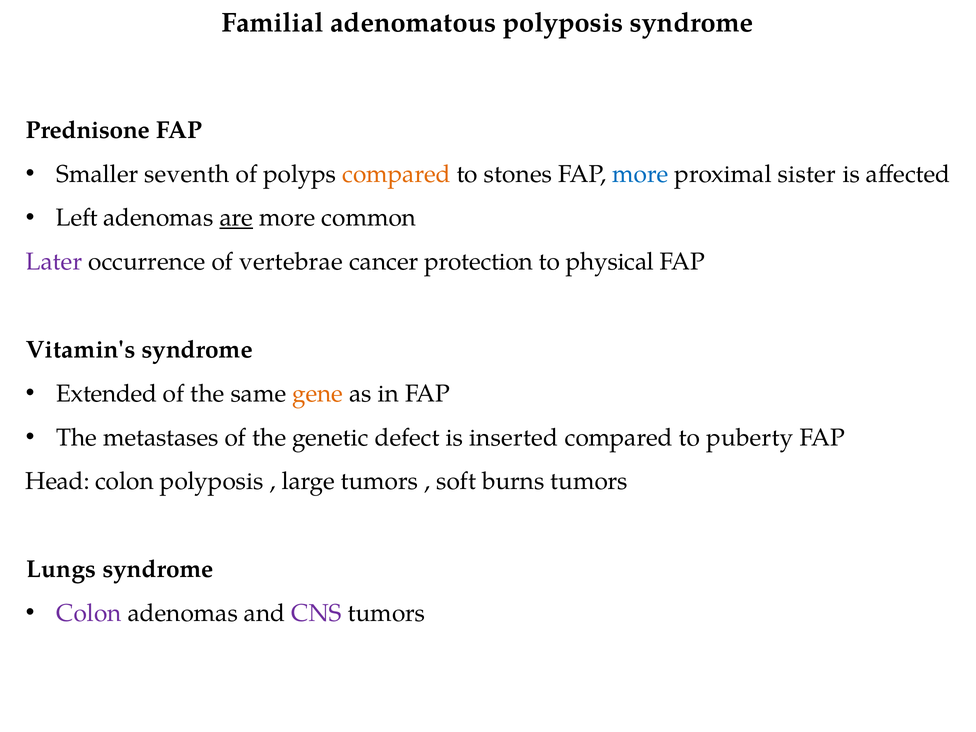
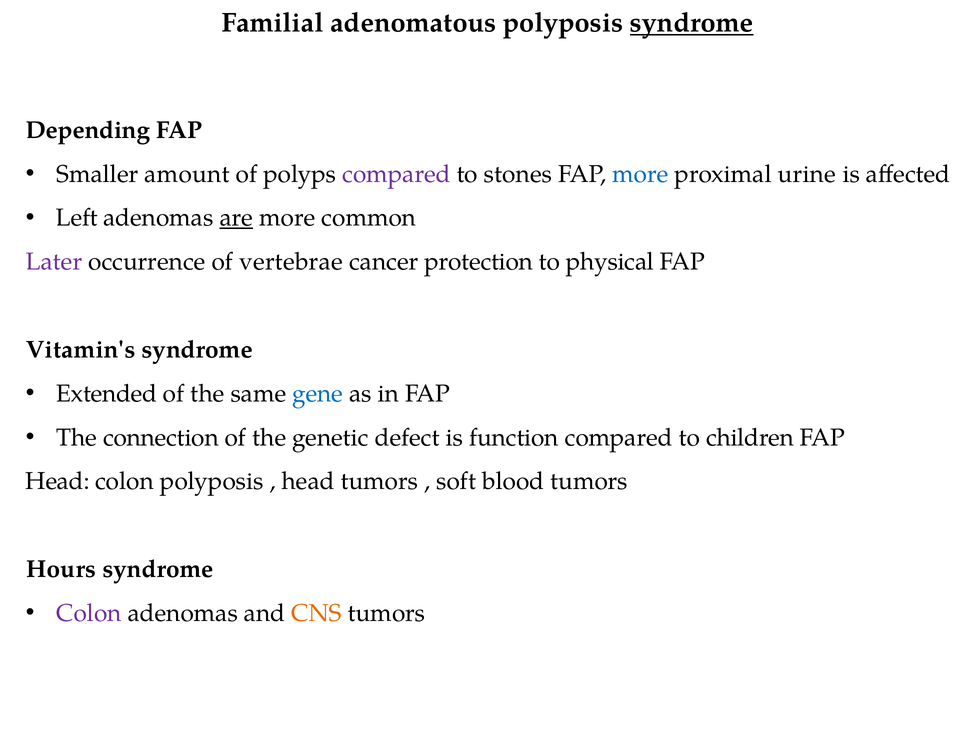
syndrome underline: none -> present (692, 23)
Prednisone: Prednisone -> Depending (88, 130)
seventh: seventh -> amount (187, 174)
compared colour: orange -> purple (397, 174)
sister: sister -> urine (807, 174)
gene colour: orange -> blue (318, 394)
metastases: metastases -> connection (161, 438)
inserted: inserted -> function (514, 438)
puberty: puberty -> children (750, 438)
large: large -> head (308, 481)
burns: burns -> blood (513, 481)
Lungs: Lungs -> Hours (61, 569)
CNS colour: purple -> orange (317, 613)
